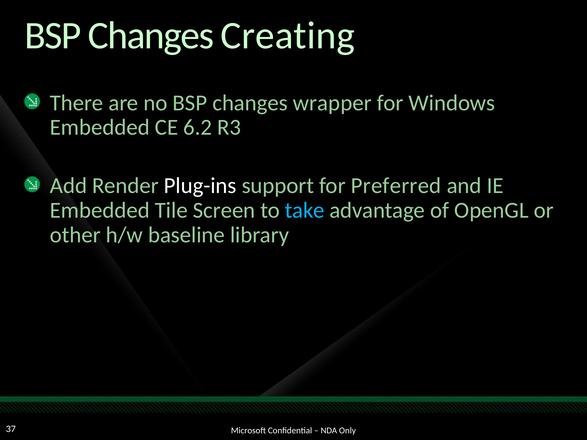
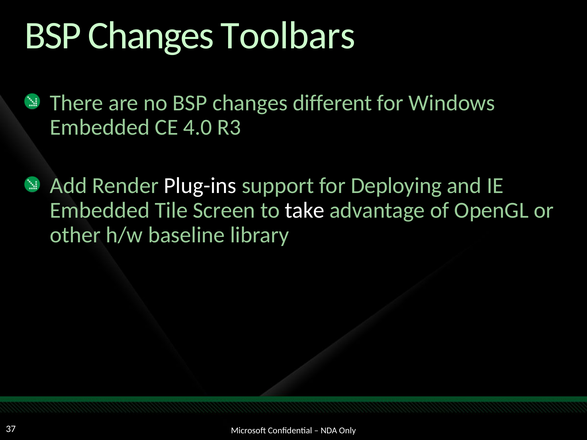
Creating: Creating -> Toolbars (288, 36)
wrapper: wrapper -> different (332, 103)
6.2: 6.2 -> 4.0 (198, 127)
Preferred: Preferred -> Deploying (396, 186)
take colour: light blue -> white (305, 210)
